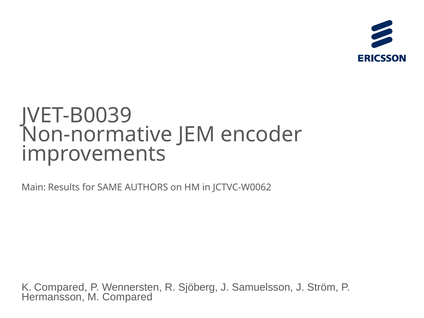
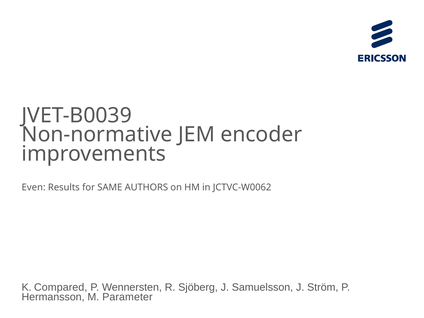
Main: Main -> Even (34, 187)
M Compared: Compared -> Parameter (127, 297)
